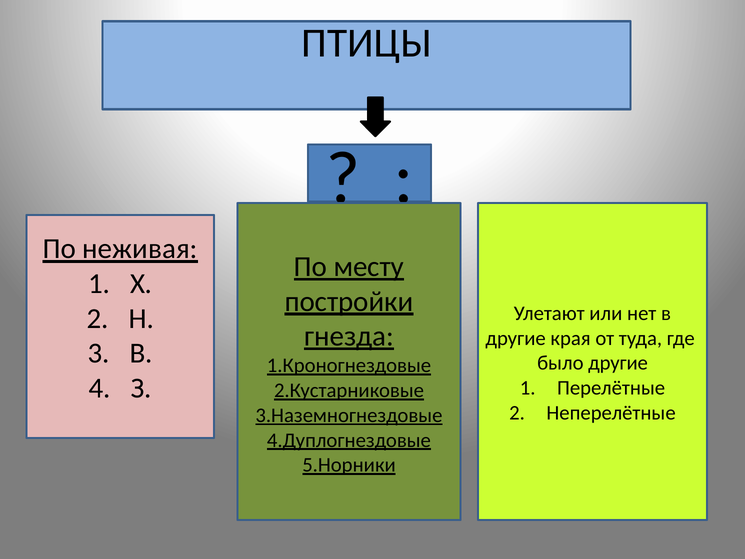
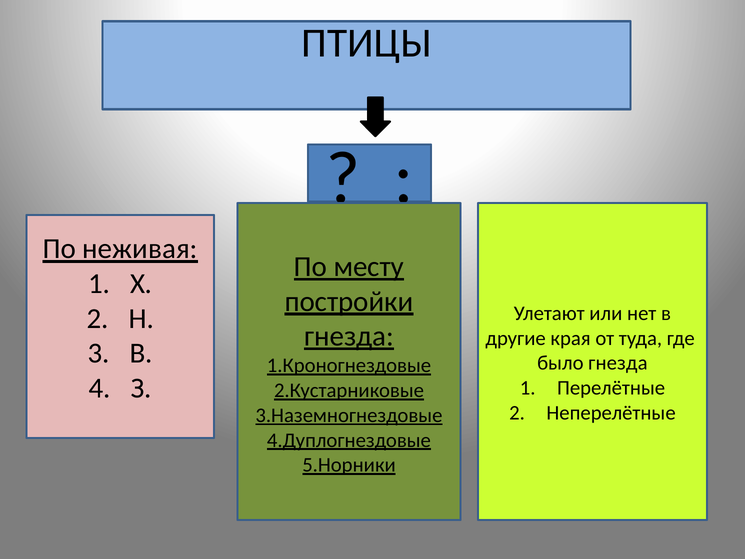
было другие: другие -> гнезда (618, 363)
